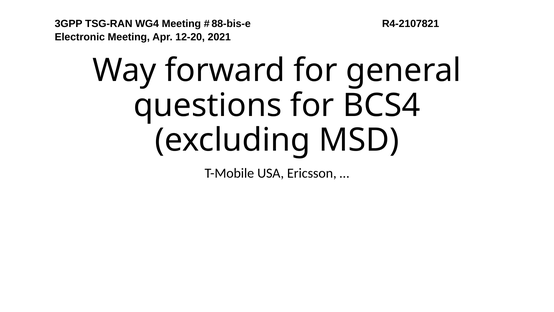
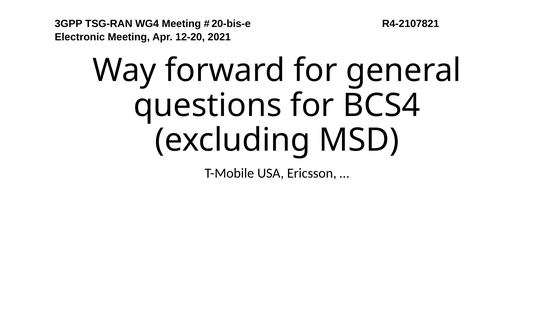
88-bis-e: 88-bis-e -> 20-bis-e (231, 24)
